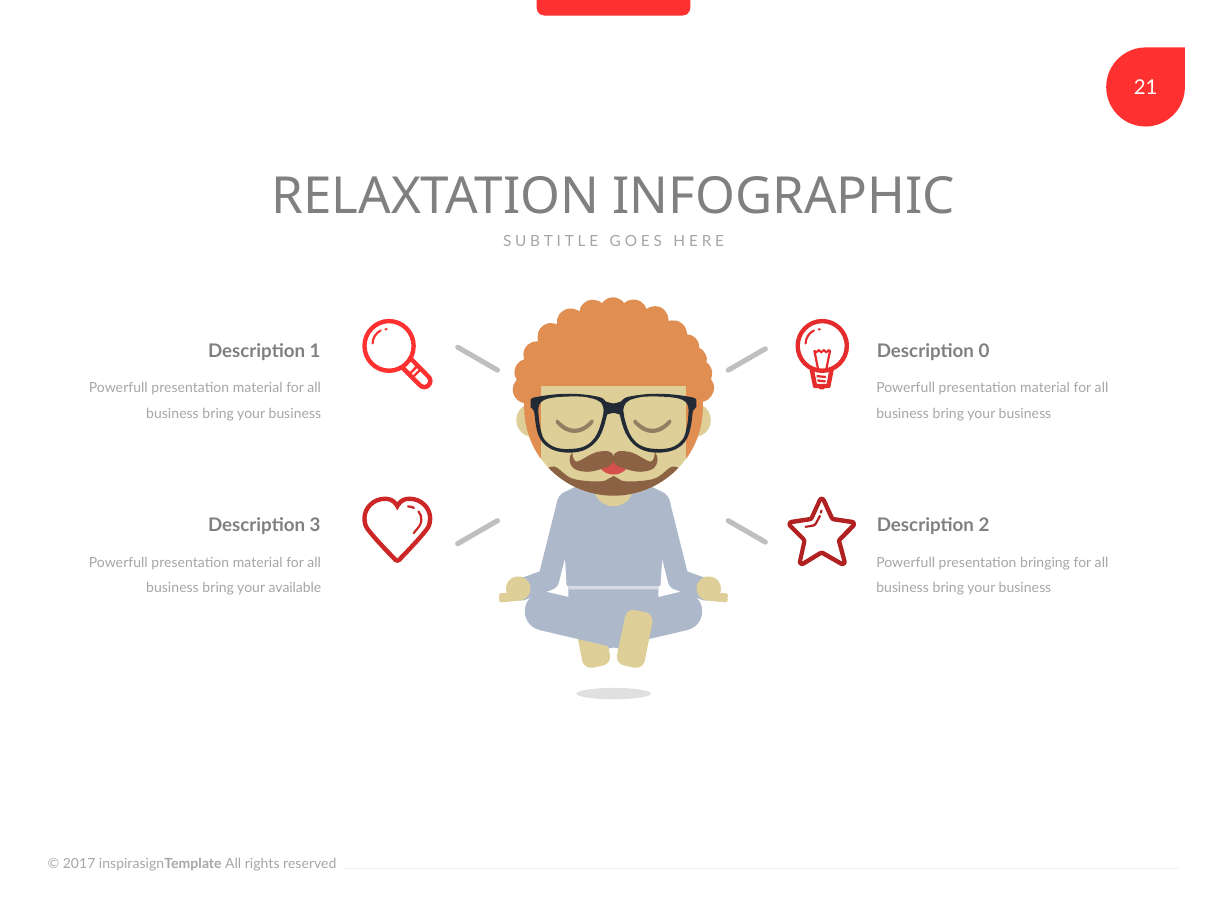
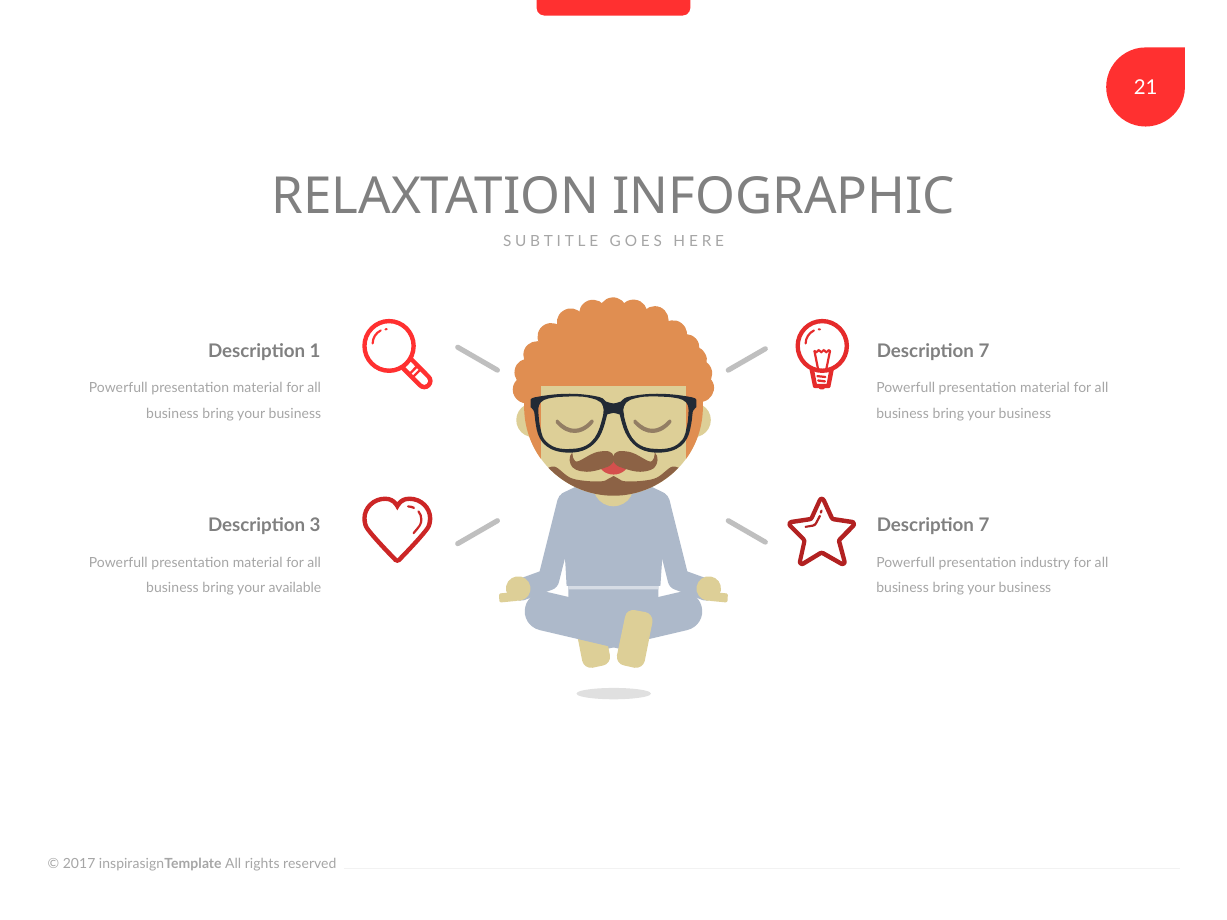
0: 0 -> 7 (984, 351)
2: 2 -> 7 (984, 525)
bringing: bringing -> industry (1045, 563)
